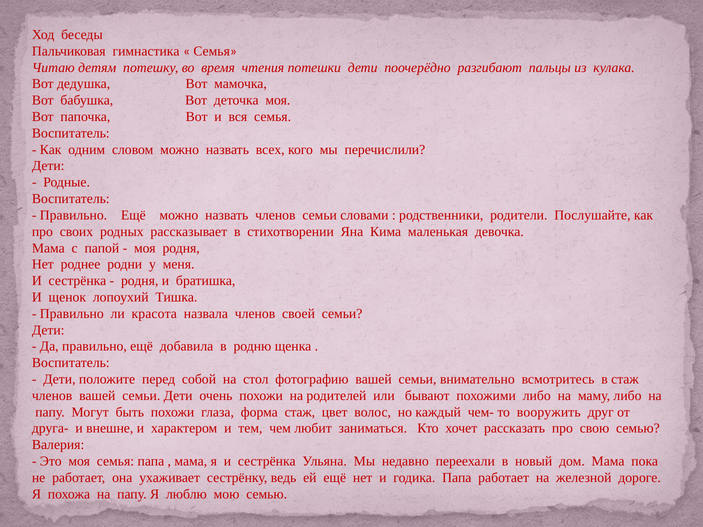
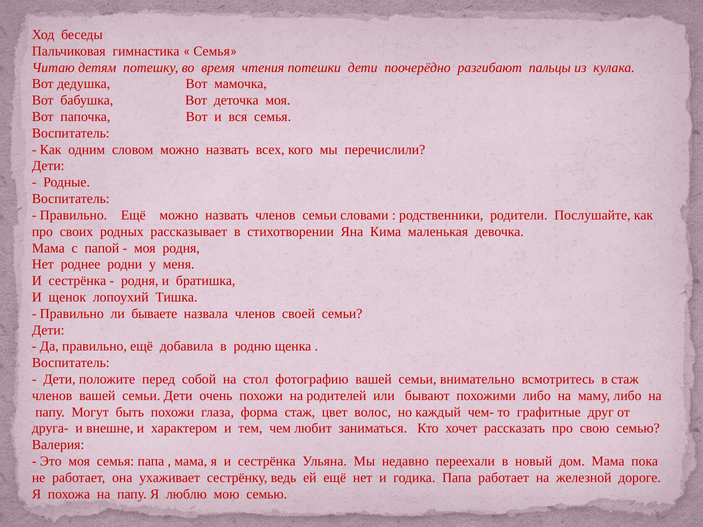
красота: красота -> бываете (154, 314)
вооружить: вооружить -> графитные (549, 412)
